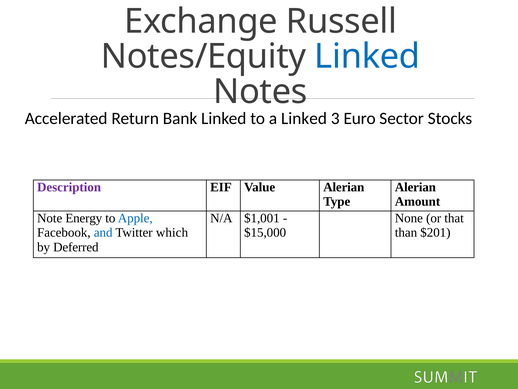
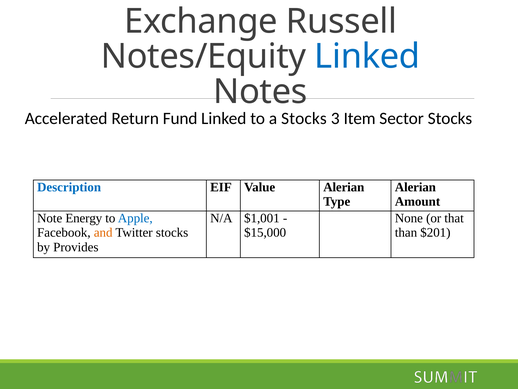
Bank: Bank -> Fund (180, 118)
a Linked: Linked -> Stocks (304, 118)
Euro: Euro -> Item (360, 118)
Description colour: purple -> blue (69, 187)
and colour: blue -> orange (103, 232)
Twitter which: which -> stocks (172, 232)
Deferred: Deferred -> Provides (76, 247)
